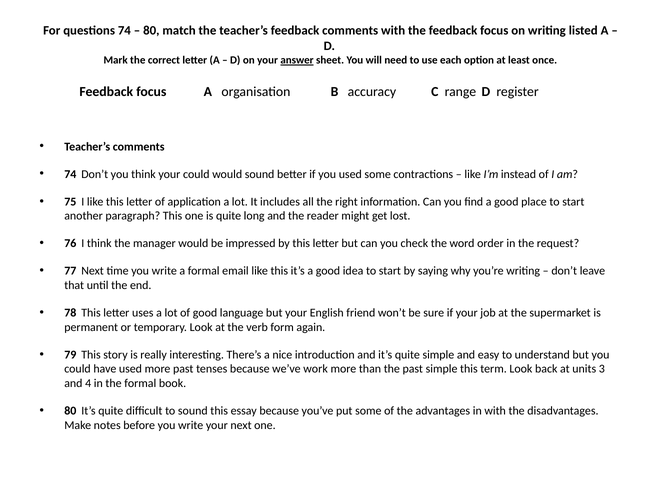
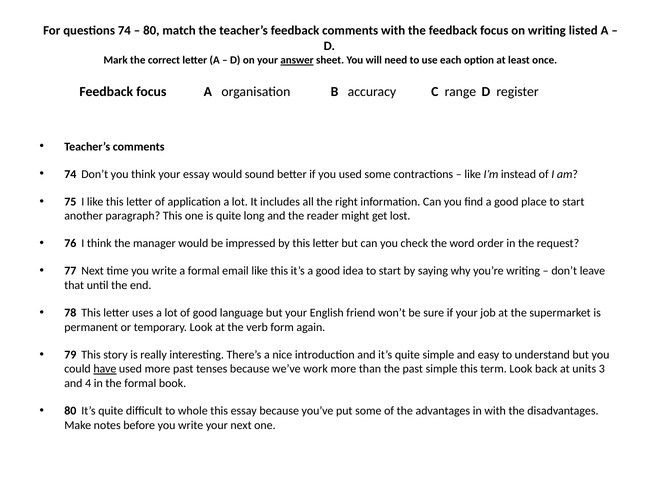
your could: could -> essay (196, 174)
have underline: none -> present (105, 369)
to sound: sound -> whole (193, 411)
